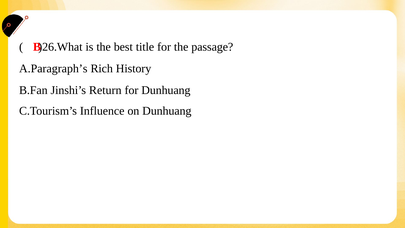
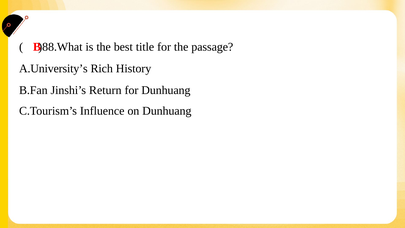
)26.What: )26.What -> )88.What (60, 47)
A.Paragraph’s: A.Paragraph’s -> A.University’s (53, 69)
